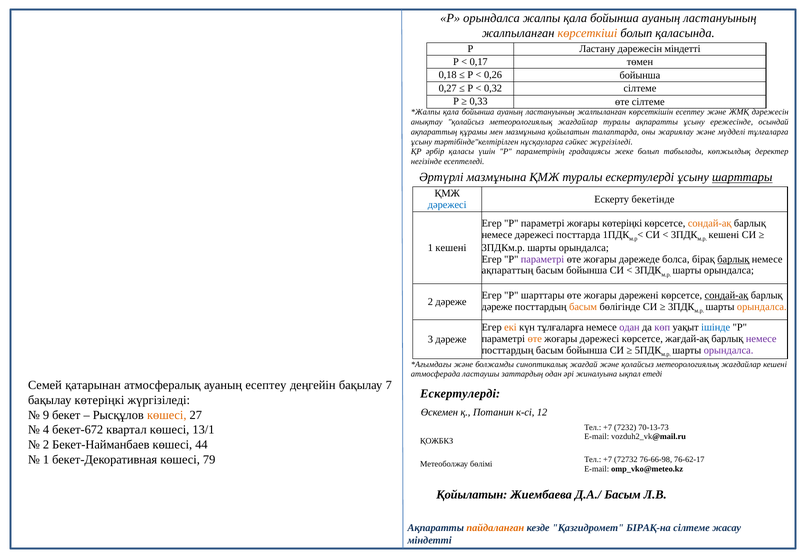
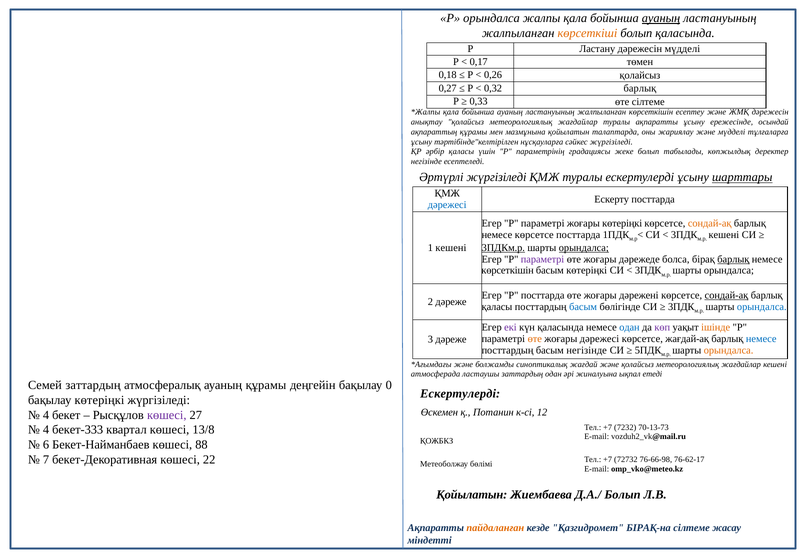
ауаның underline: none -> present (661, 18)
дәрежесін міндетті: міндетті -> мүдделі (682, 49)
0,26 бойынша: бойынша -> қолайсыз (640, 75)
0,32 сілтеме: сілтеме -> барлық (640, 88)
Әртүрлі мазмұнына: мазмұнына -> жүргізіледі (496, 177)
Ескерту бекетінде: бекетінде -> посттарда (653, 199)
немесе дәрежесі: дәрежесі -> көрсетсе (534, 235)
3ПДКм.р underline: none -> present (503, 248)
орындалса underline: none -> present (584, 248)
ақпараттың: ақпараттың -> көрсеткішін (508, 271)
бойынша: бойынша -> көтеріңкі (587, 271)
Р шарттары: шарттары -> посттарда (543, 295)
дәреже: дәреже -> қаласы (497, 307)
басым colour: orange -> blue (583, 307)
орындалса colour: orange -> blue (762, 307)
екі colour: orange -> purple (510, 327)
күн тұлғаларға: тұлғаларға -> қаласында (561, 327)
одан colour: purple -> blue (629, 327)
ішінде colour: blue -> orange (716, 327)
немесе colour: purple -> blue (761, 339)
посттардың басым бойынша: бойынша -> негізінде (587, 350)
орындалса colour: purple -> orange (729, 350)
Семей қатарынан: қатарынан -> заттардың (93, 385)
ауаның есептеу: есептеу -> құрамы (266, 385)
7: 7 -> 0 (389, 385)
9: 9 -> 4 (46, 415)
көшесі colour: orange -> purple (167, 415)
бекет-672: бекет-672 -> бекет-333 (78, 430)
13/1: 13/1 -> 13/8 (203, 430)
2: 2 -> 6 (46, 445)
44: 44 -> 88 (201, 445)
1: 1 -> 7 (46, 460)
79: 79 -> 22 (209, 460)
Д.А./ Басым: Басым -> Болып (622, 495)
